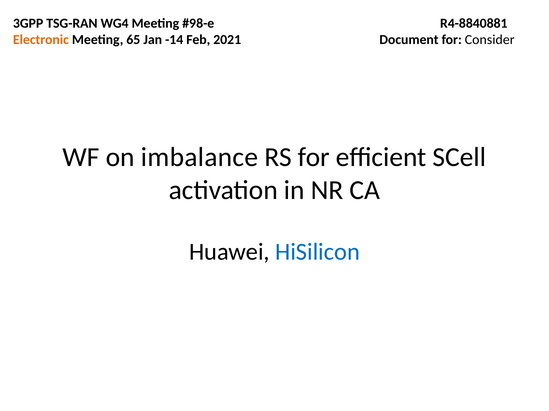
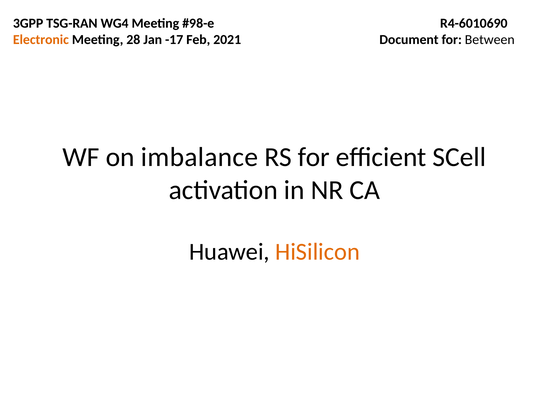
R4-8840881: R4-8840881 -> R4-6010690 (474, 23)
65: 65 -> 28 (133, 40)
-14: -14 -> -17 (174, 40)
Consider: Consider -> Between (490, 40)
HiSilicon colour: blue -> orange (318, 252)
